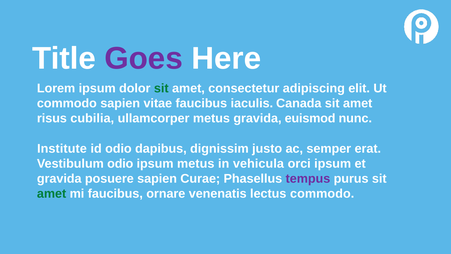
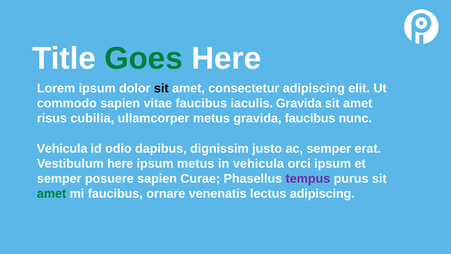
Goes colour: purple -> green (144, 58)
sit colour: green -> black (161, 88)
iaculis Canada: Canada -> Gravida (299, 103)
gravida euismod: euismod -> faucibus (310, 118)
Institute: Institute -> Vehicula (62, 148)
Vestibulum odio: odio -> here (120, 163)
gravida: gravida -> semper (59, 179)
lectus commodo: commodo -> adipiscing (322, 194)
